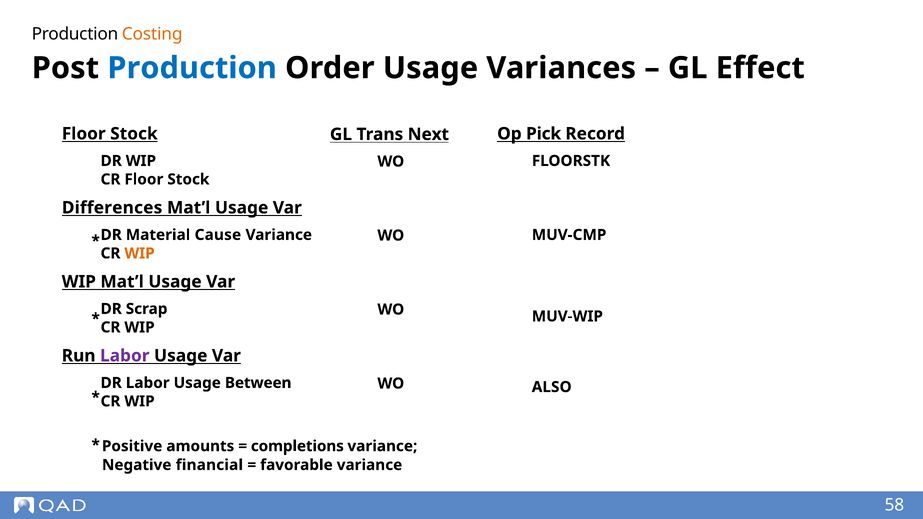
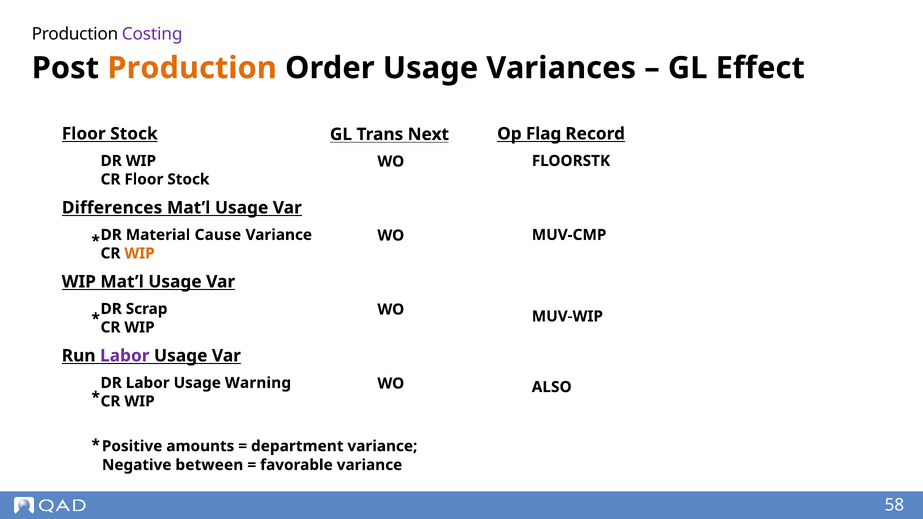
Costing colour: orange -> purple (152, 34)
Production colour: blue -> orange (192, 68)
Pick: Pick -> Flag (544, 134)
Between: Between -> Warning (258, 383)
completions: completions -> department (297, 446)
financial: financial -> between (209, 465)
